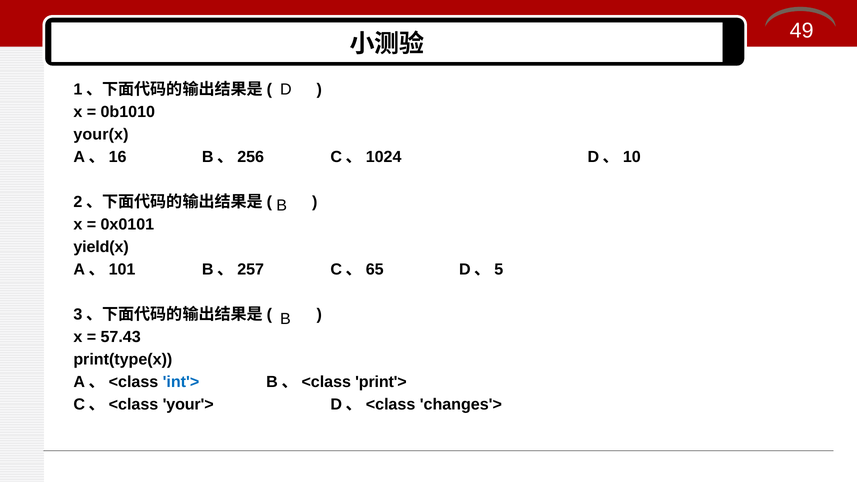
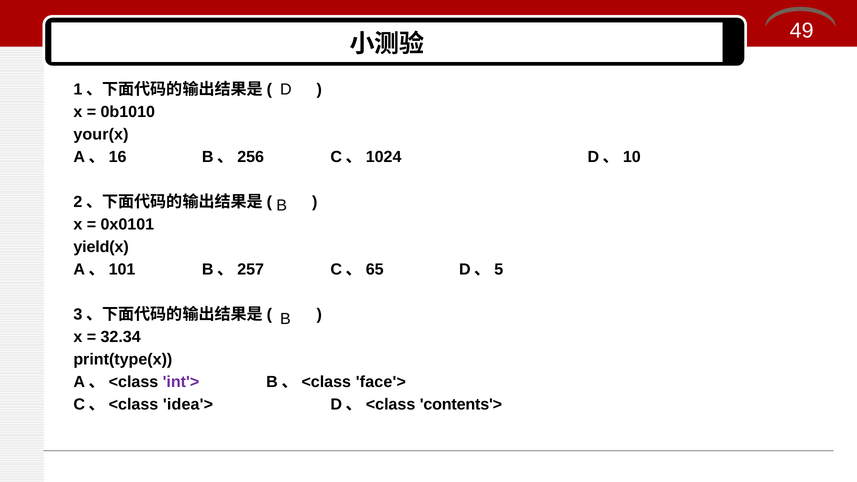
57.43: 57.43 -> 32.34 (121, 337)
int'> colour: blue -> purple (181, 382)
print'>: print'> -> face'> (381, 382)
your'>: your'> -> idea'> (188, 405)
changes'>: changes'> -> contents'> (461, 405)
